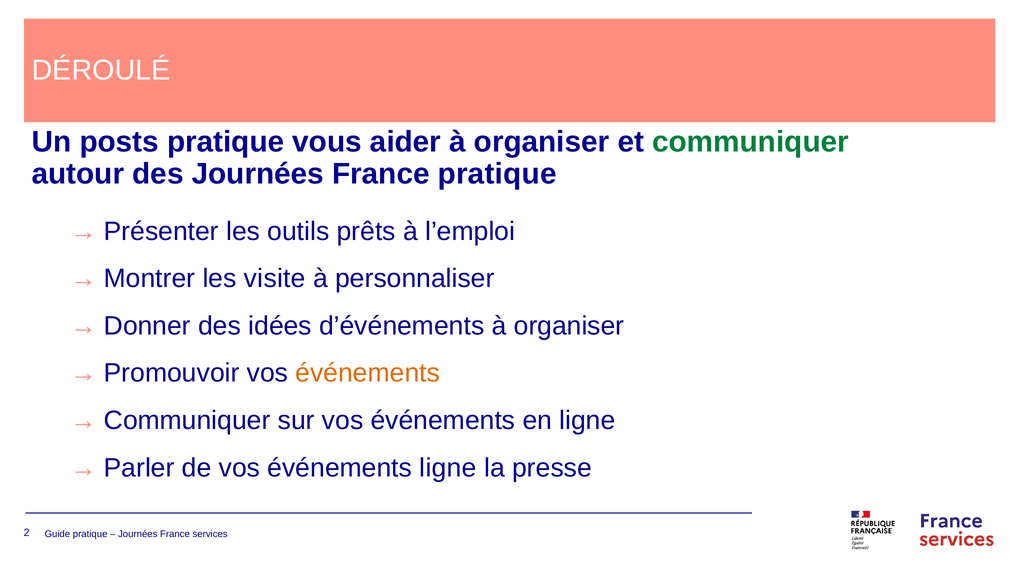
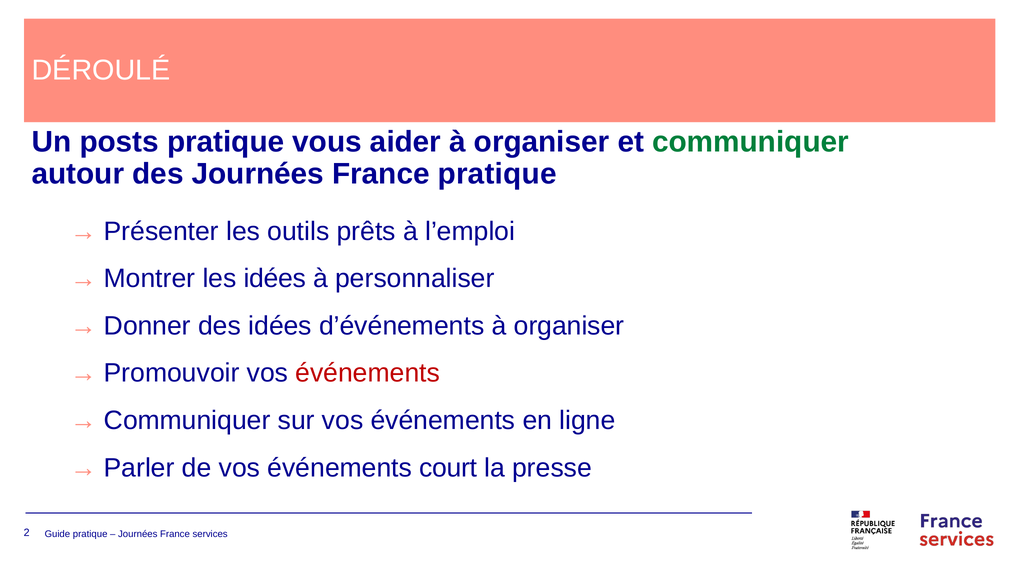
les visite: visite -> idées (275, 279)
événements colour: orange -> red (368, 373)
événements ligne: ligne -> court (448, 468)
